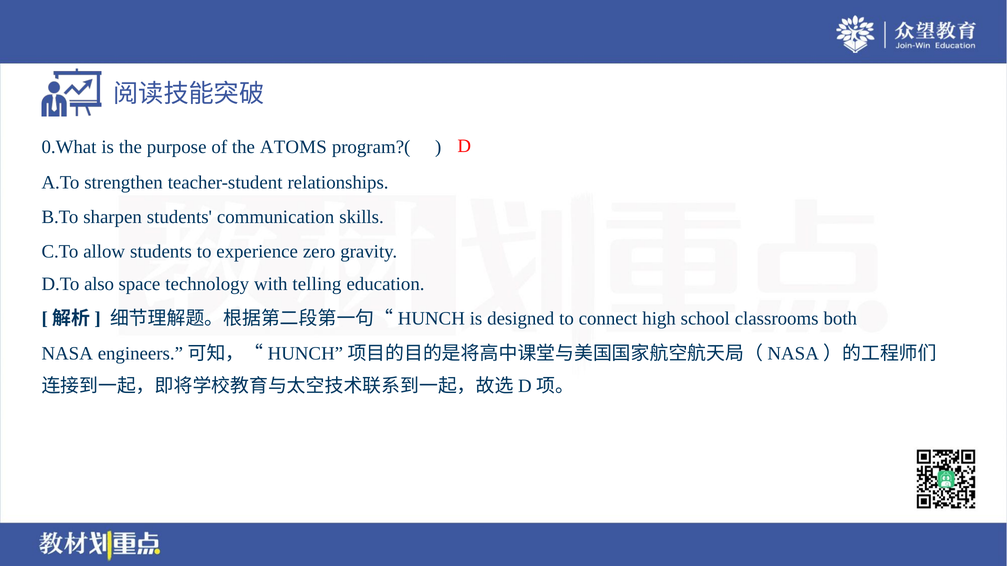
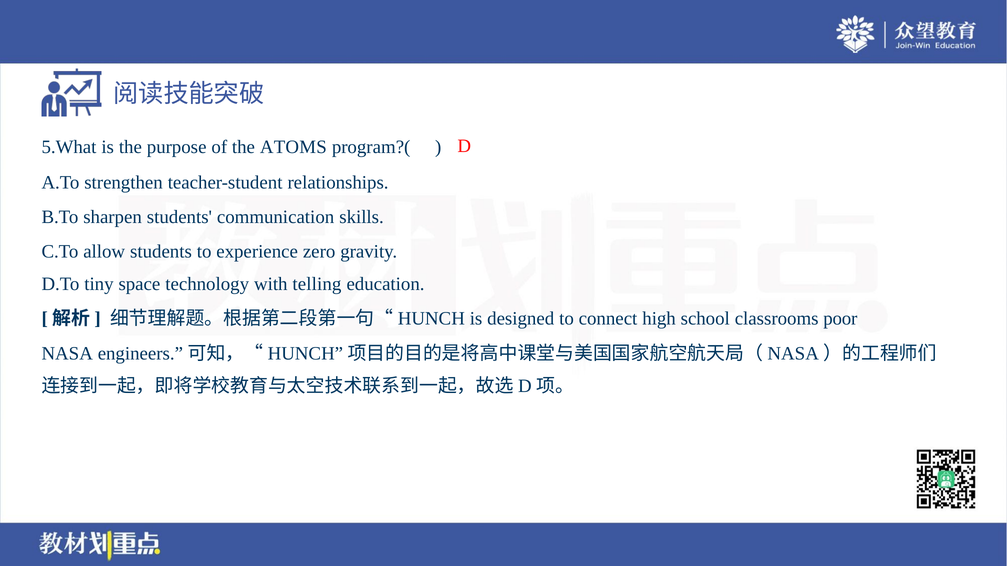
0.What: 0.What -> 5.What (69, 147)
also: also -> tiny (99, 284)
both: both -> poor (840, 319)
